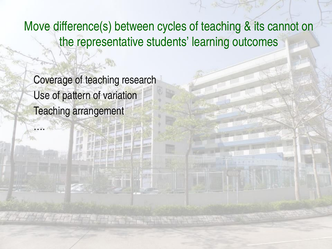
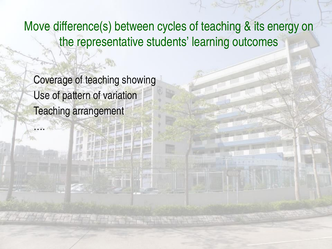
cannot: cannot -> energy (283, 26)
research: research -> showing (139, 80)
